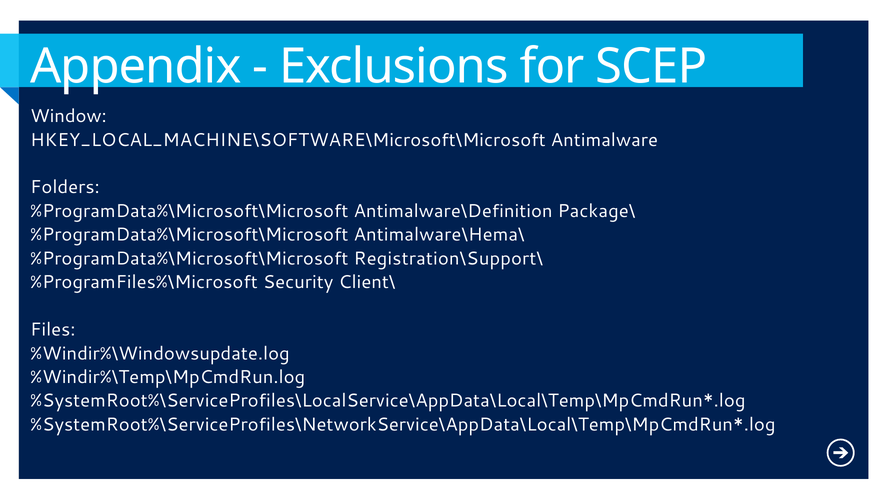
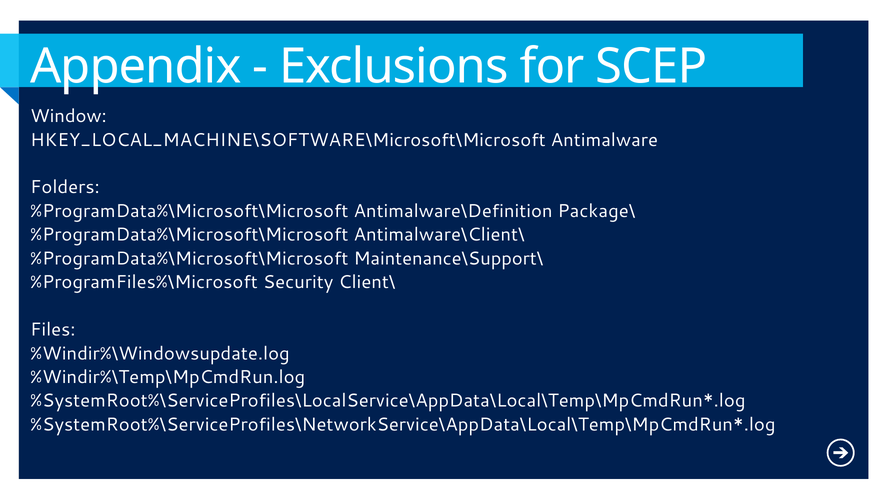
Antimalware\Hema\: Antimalware\Hema\ -> Antimalware\Client\ (439, 235)
Registration\Support\: Registration\Support\ -> Maintenance\Support\ (448, 258)
